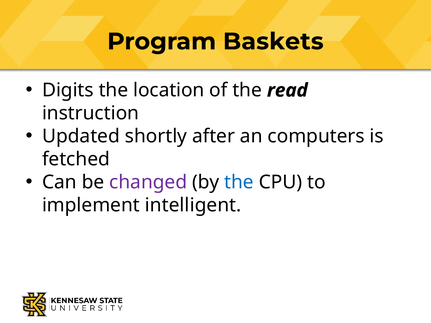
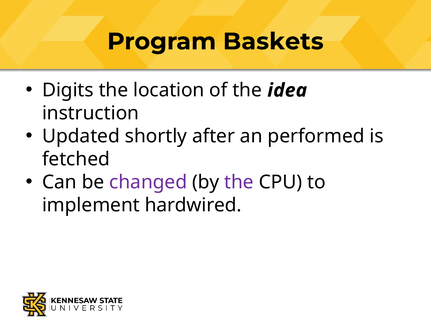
read: read -> idea (287, 90)
computers: computers -> performed (316, 136)
the colour: blue -> purple (239, 182)
intelligent: intelligent -> hardwired (193, 205)
